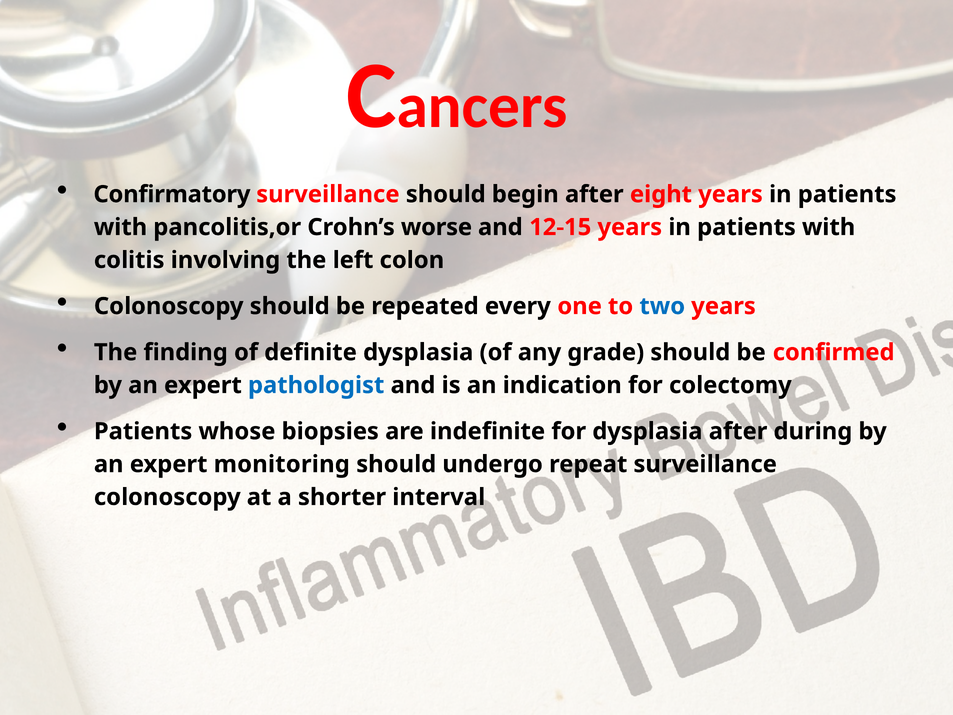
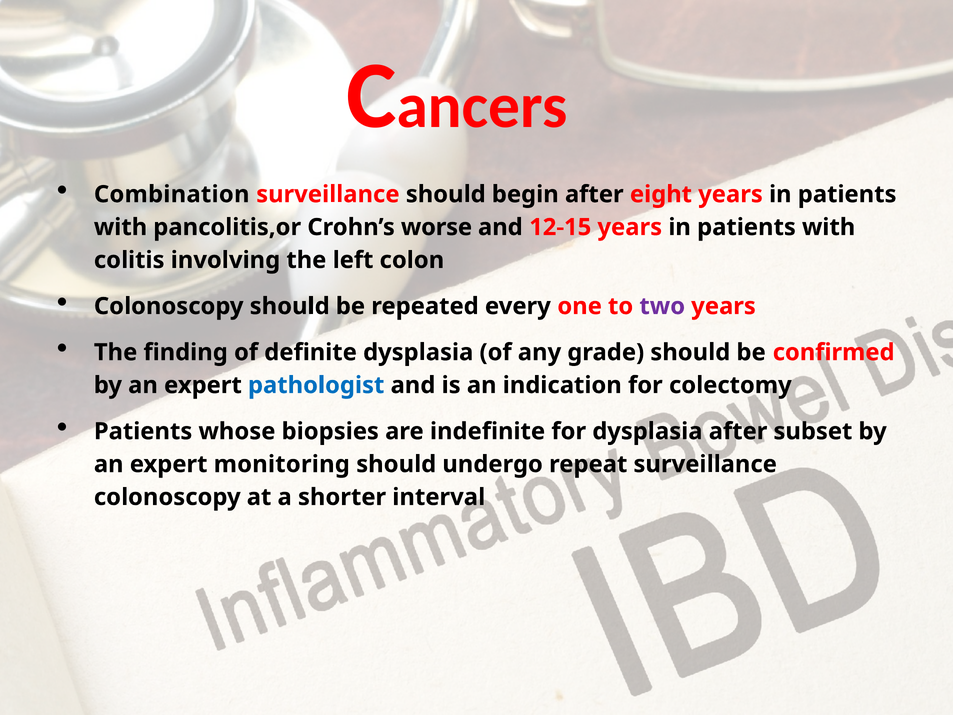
Confirmatory: Confirmatory -> Combination (172, 194)
two colour: blue -> purple (662, 306)
during: during -> subset (813, 431)
